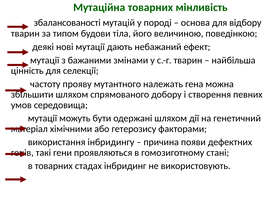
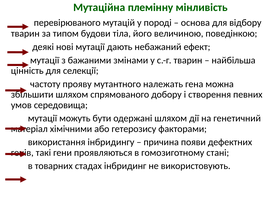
Мутаційна товарних: товарних -> племінну (151, 7)
збалансованості: збалансованості -> перевірюваного (67, 23)
